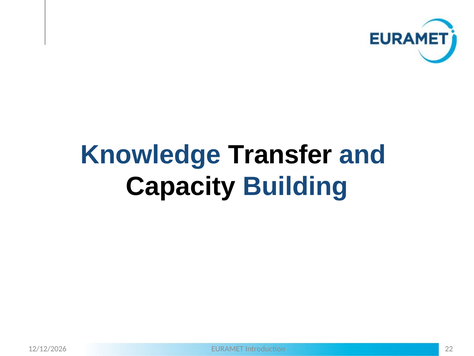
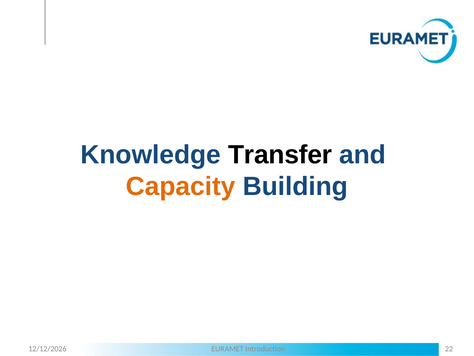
Capacity colour: black -> orange (181, 186)
